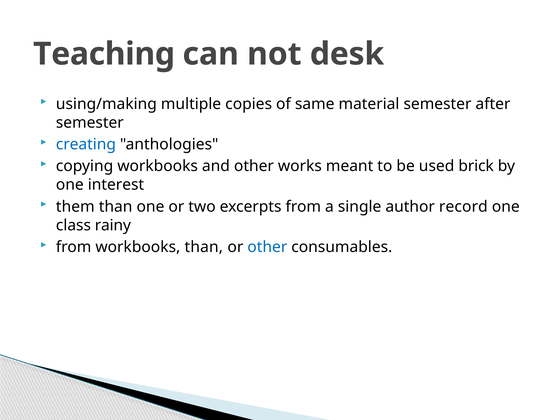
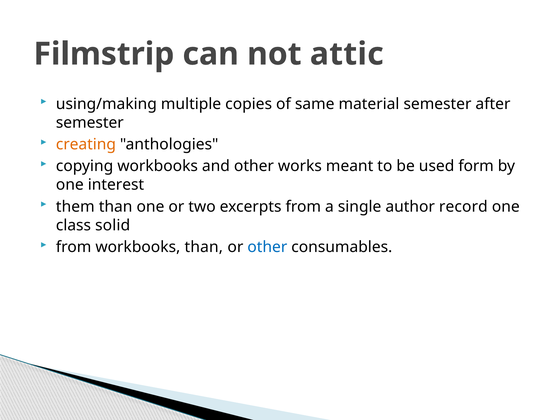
Teaching: Teaching -> Filmstrip (104, 54)
desk: desk -> attic (347, 54)
creating colour: blue -> orange (86, 144)
brick: brick -> form (476, 166)
rainy: rainy -> solid (113, 225)
